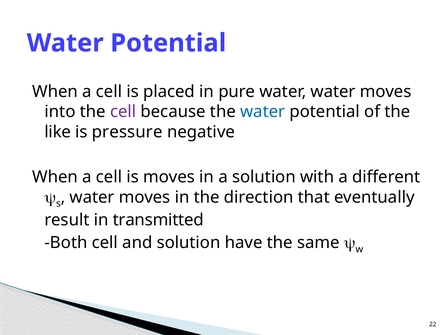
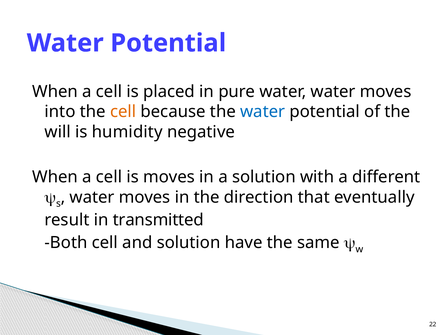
cell colour: purple -> orange (123, 112)
like: like -> will (58, 132)
pressure: pressure -> humidity (127, 132)
